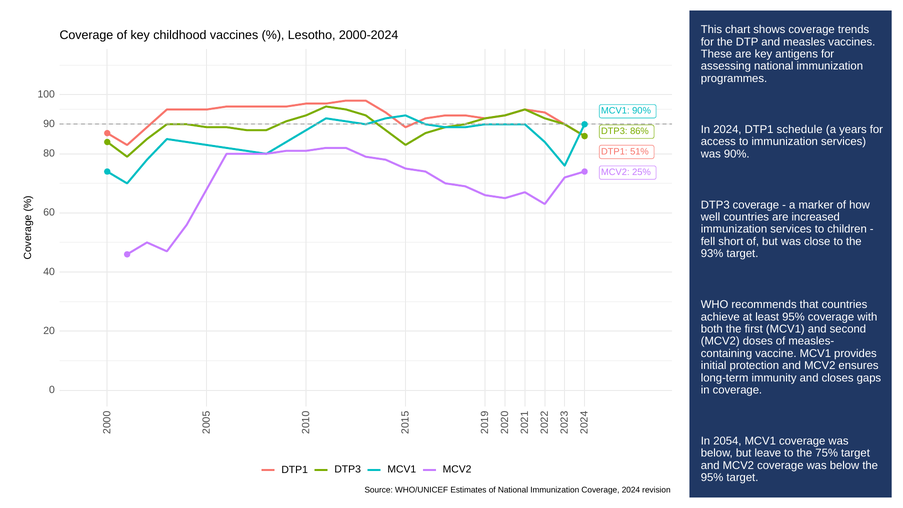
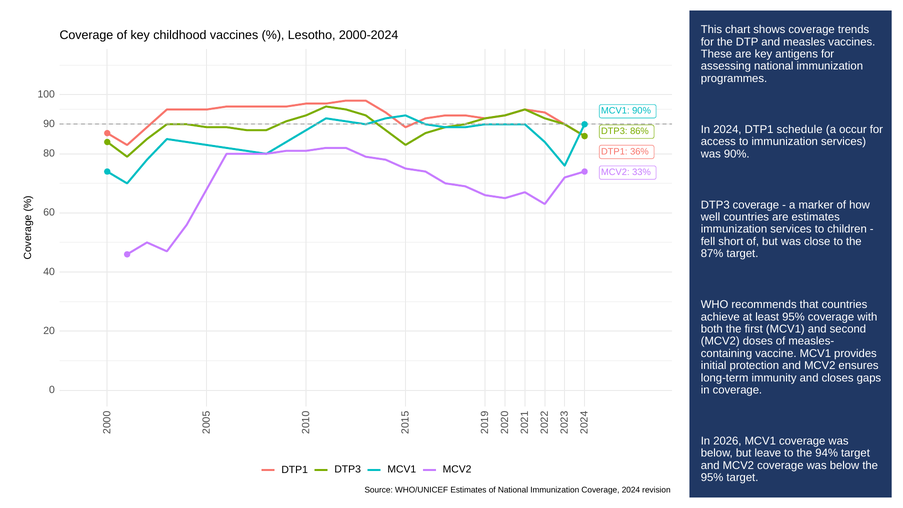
years: years -> occur (853, 129)
51%: 51% -> 36% (639, 151)
25%: 25% -> 33% (642, 172)
are increased: increased -> estimates (816, 217)
93%: 93% -> 87% (712, 254)
2054: 2054 -> 2026 (727, 441)
75%: 75% -> 94% (827, 453)
